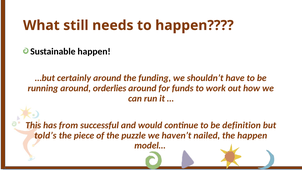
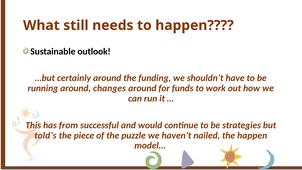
Sustainable happen: happen -> outlook (94, 51)
orderlies: orderlies -> changes (110, 88)
definition: definition -> strategies (242, 125)
